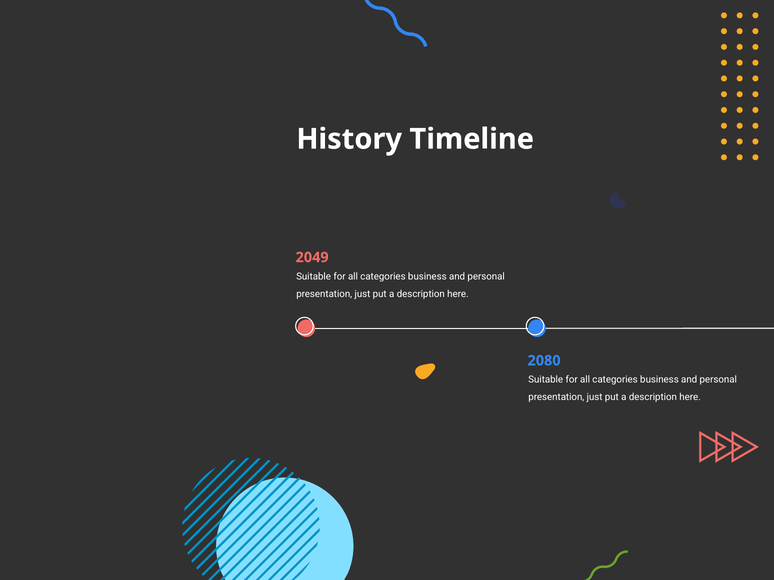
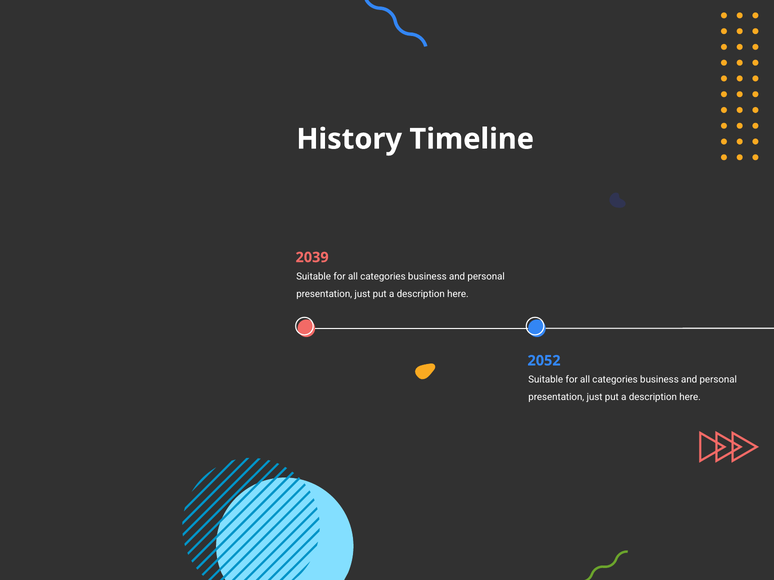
2049: 2049 -> 2039 (312, 258)
2080: 2080 -> 2052 (544, 361)
